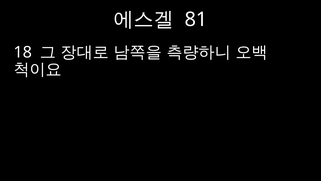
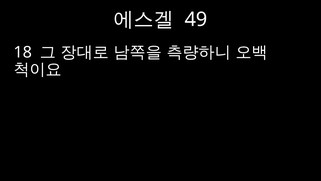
81: 81 -> 49 (196, 19)
